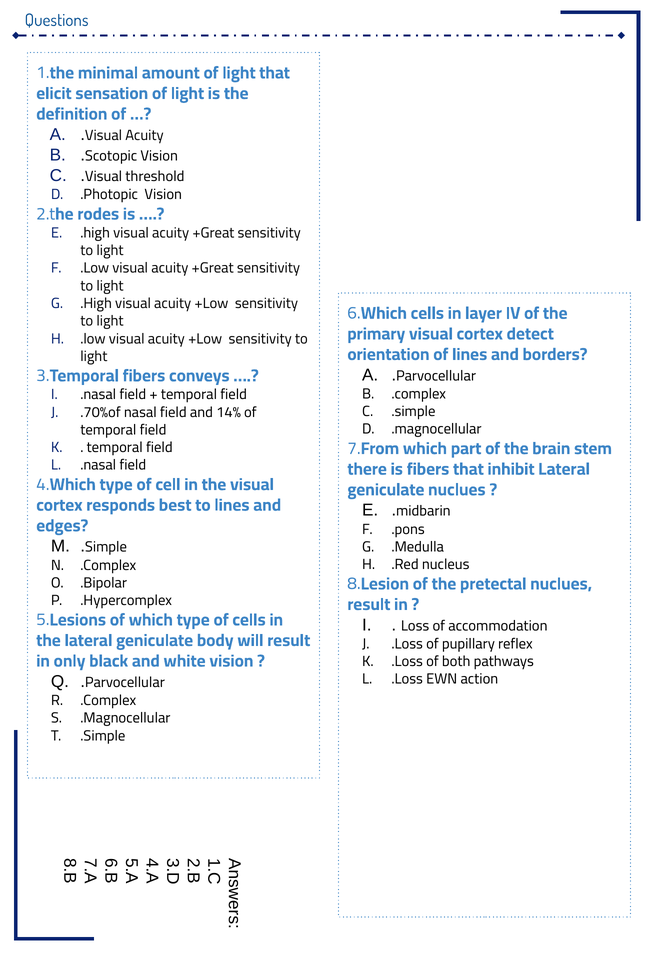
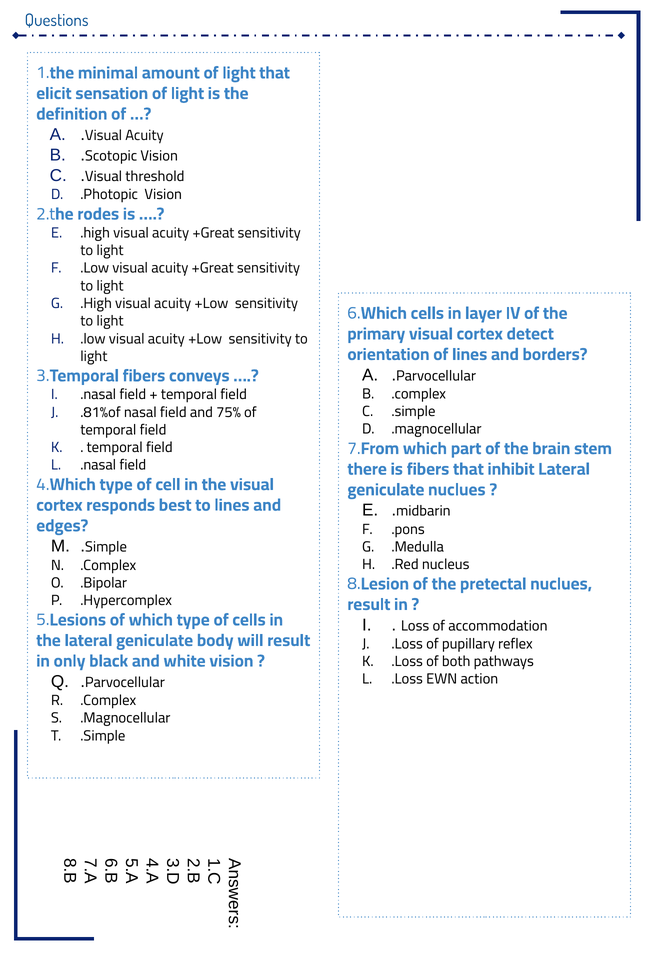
.70%of: .70%of -> .81%of (100, 412)
14%: 14% -> 75% (229, 412)
